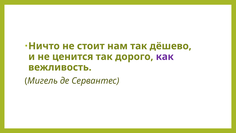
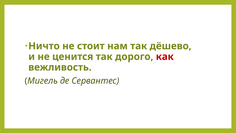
как colour: purple -> red (165, 57)
